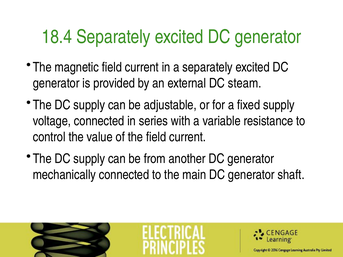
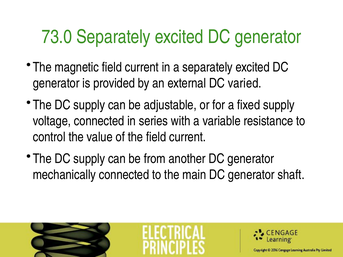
18.4: 18.4 -> 73.0 (57, 37)
steam: steam -> varied (245, 83)
